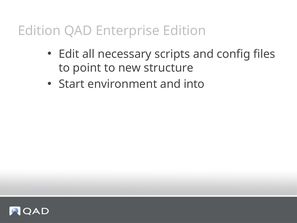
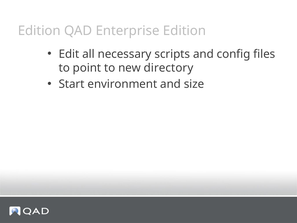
structure: structure -> directory (169, 68)
into: into -> size (194, 84)
